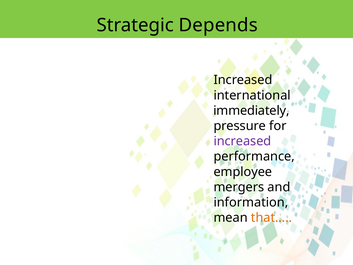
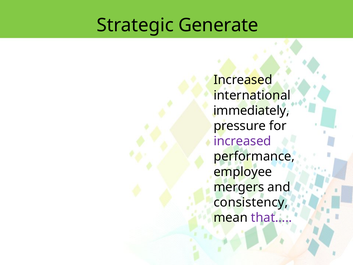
Depends: Depends -> Generate (218, 25)
information: information -> consistency (251, 202)
that… colour: orange -> purple (272, 218)
